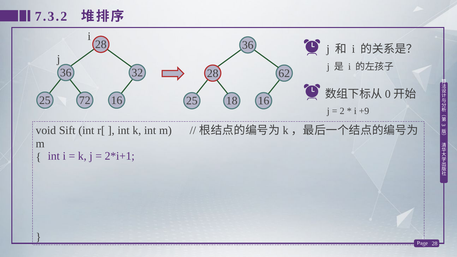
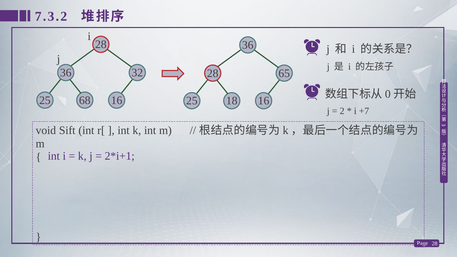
62: 62 -> 65 (284, 73)
72: 72 -> 68 (85, 100)
+9: +9 -> +7 (364, 111)
